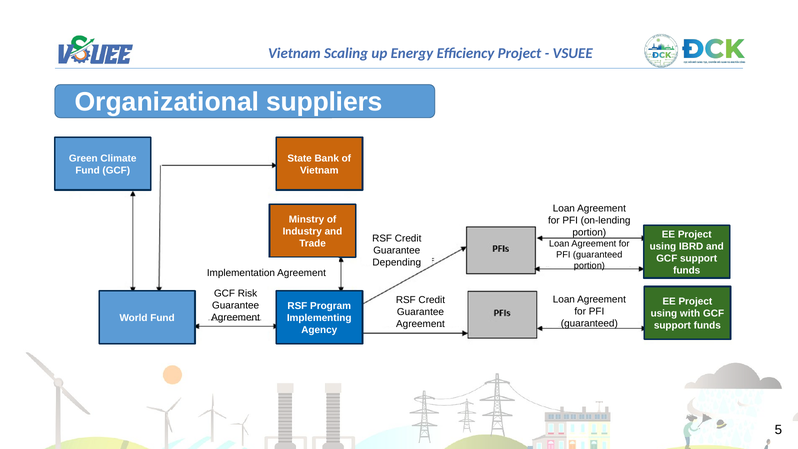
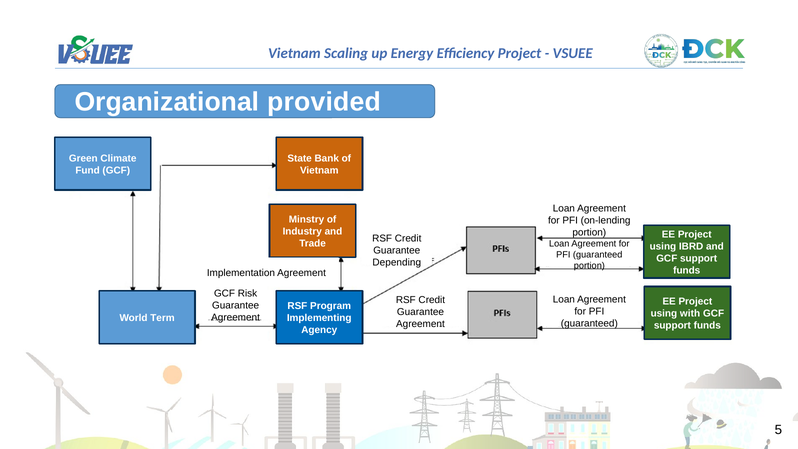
suppliers: suppliers -> provided (324, 102)
World Fund: Fund -> Term (162, 318)
